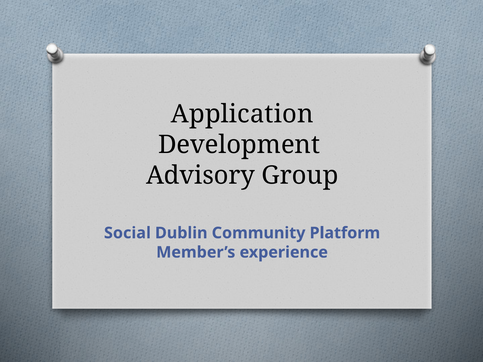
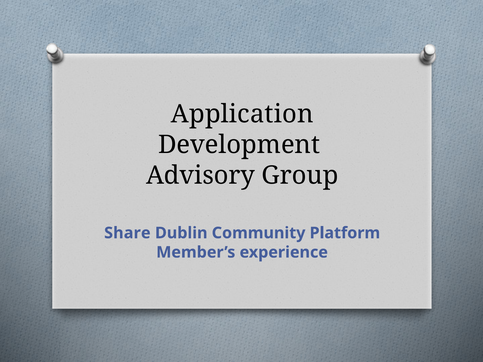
Social: Social -> Share (127, 233)
